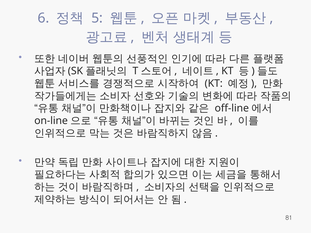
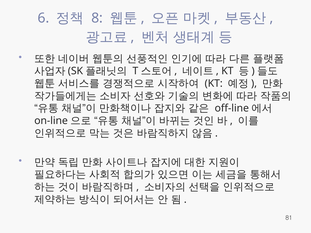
5: 5 -> 8 (97, 18)
